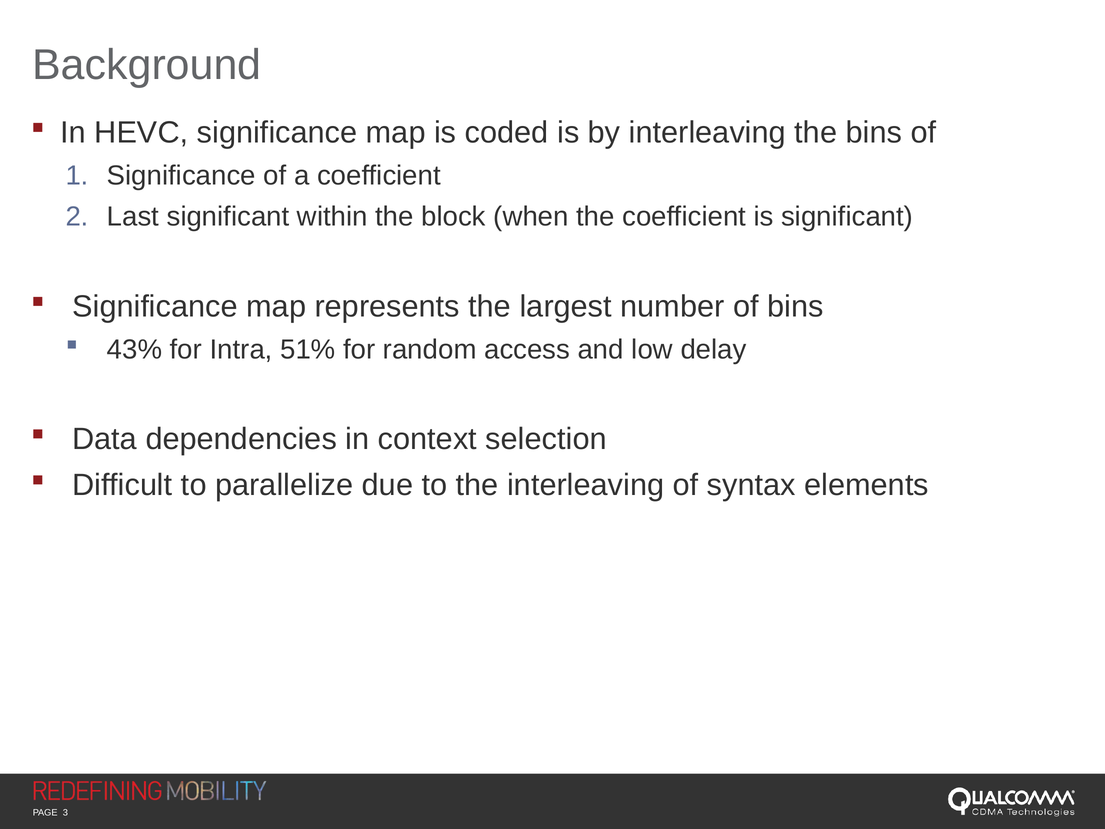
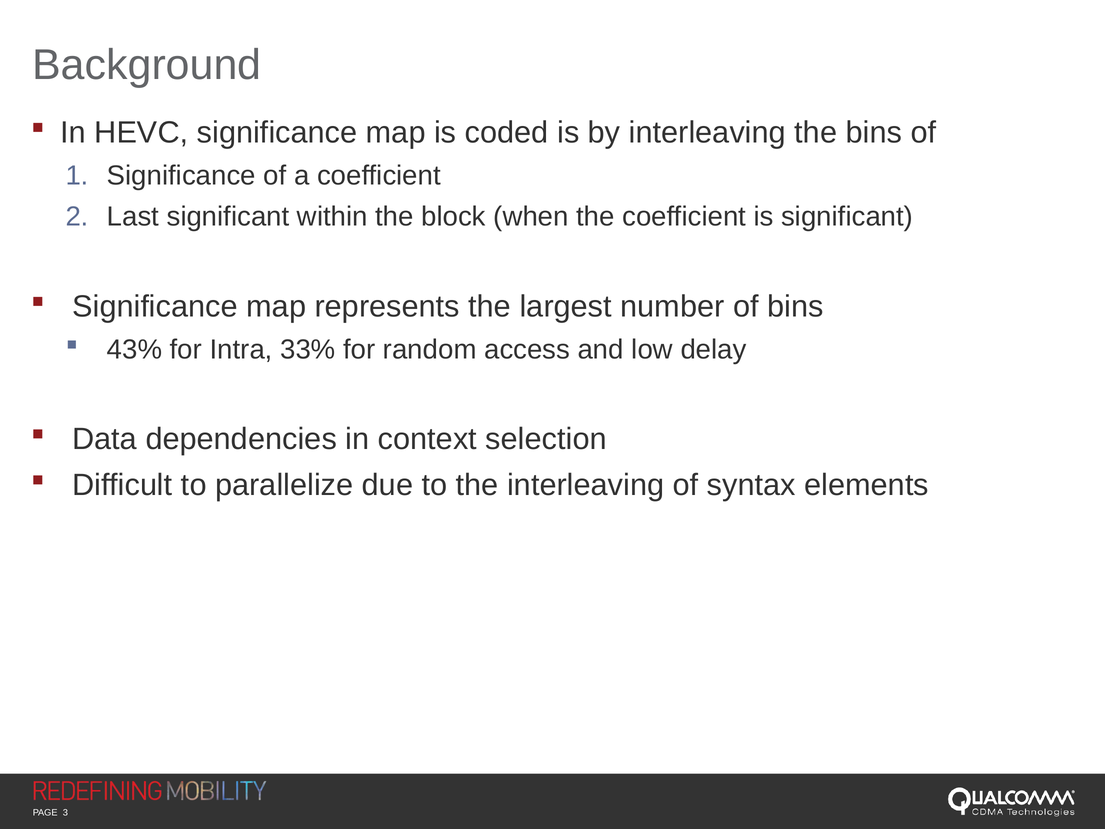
51%: 51% -> 33% (308, 349)
